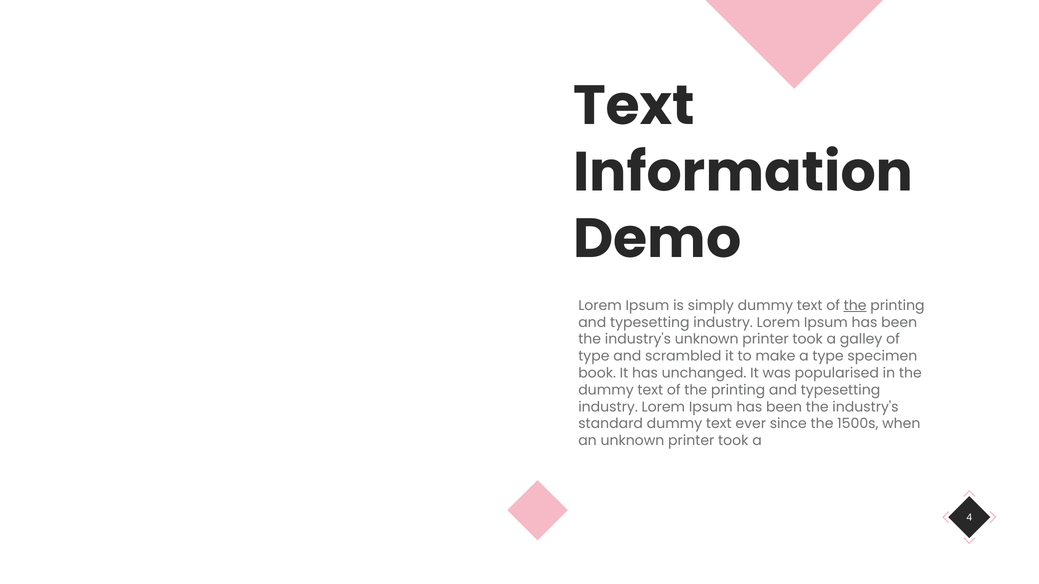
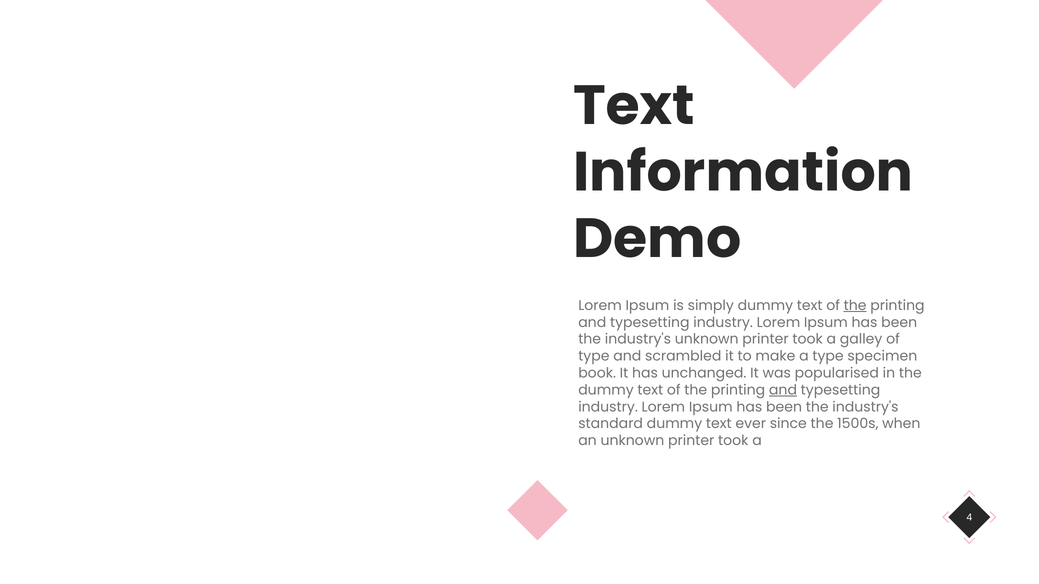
and underline: none -> present (783, 390)
